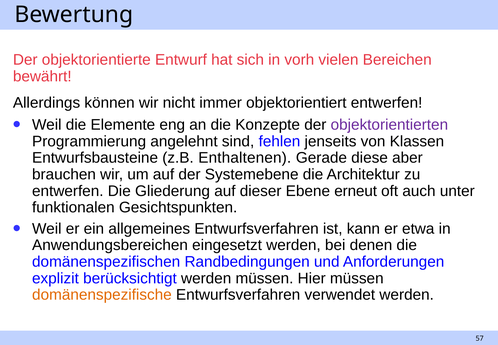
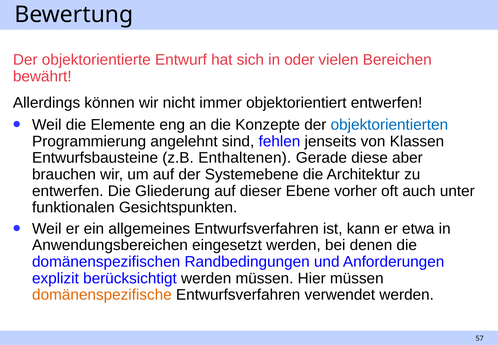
vorh: vorh -> oder (299, 60)
objektorientierten colour: purple -> blue (389, 125)
erneut: erneut -> vorher (356, 191)
